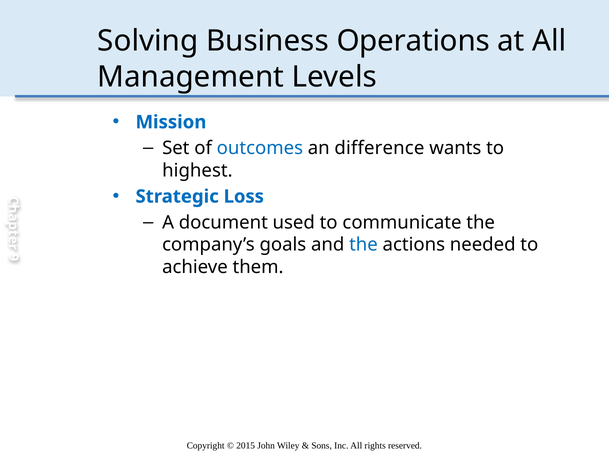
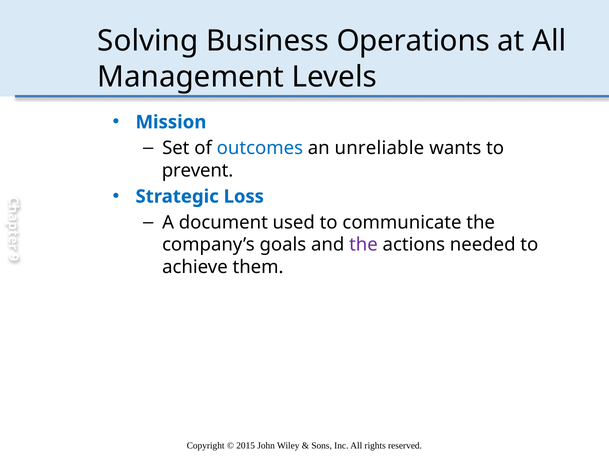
difference: difference -> unreliable (379, 148)
highest: highest -> prevent (198, 170)
the colour: blue -> purple (363, 245)
